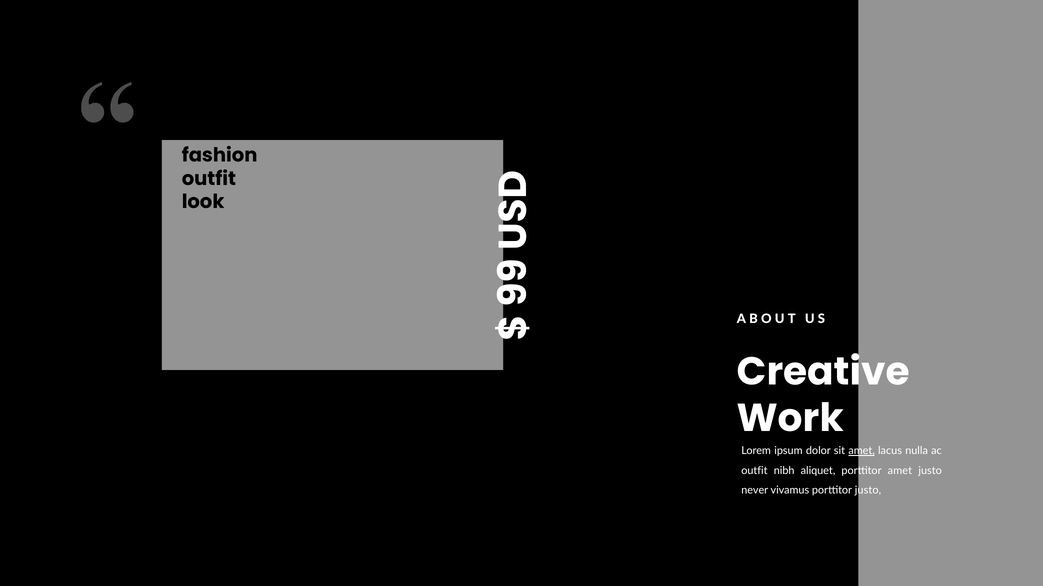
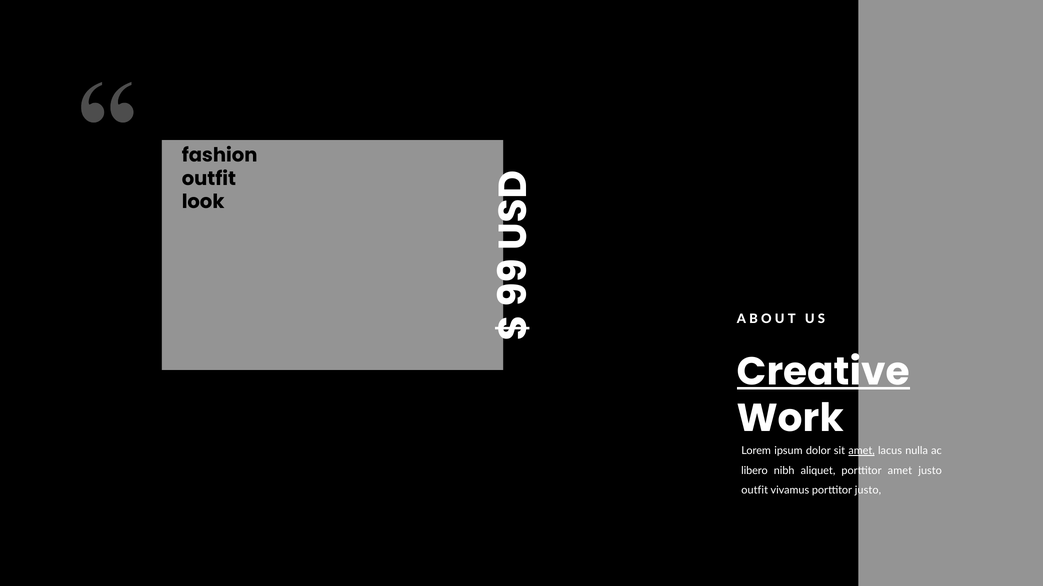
Creative underline: none -> present (823, 372)
outfit: outfit -> libero (754, 471)
never: never -> outfit (755, 491)
